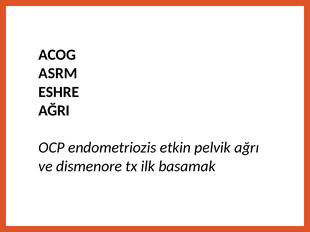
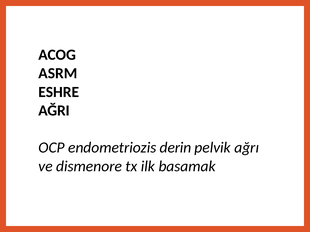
etkin: etkin -> derin (175, 148)
